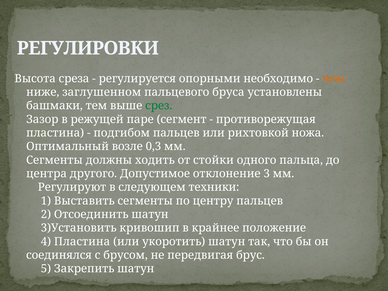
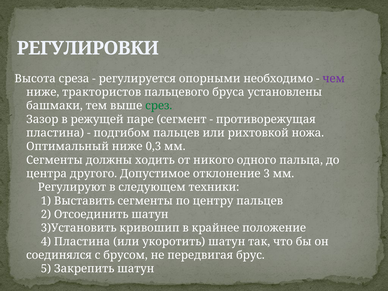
чем colour: orange -> purple (334, 79)
заглушенном: заглушенном -> трактористов (102, 92)
Оптимальный возле: возле -> ниже (127, 146)
стойки: стойки -> никого (213, 160)
